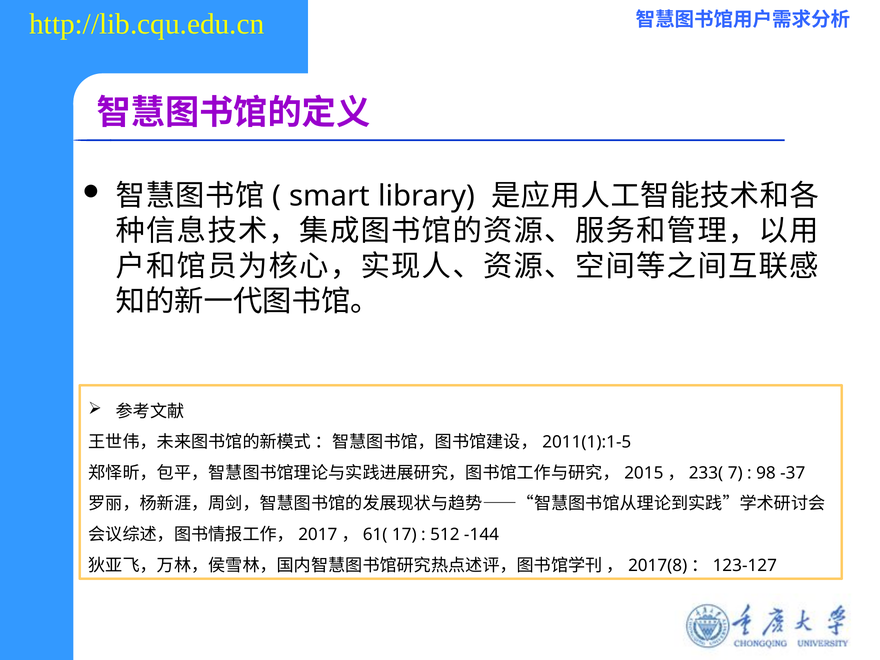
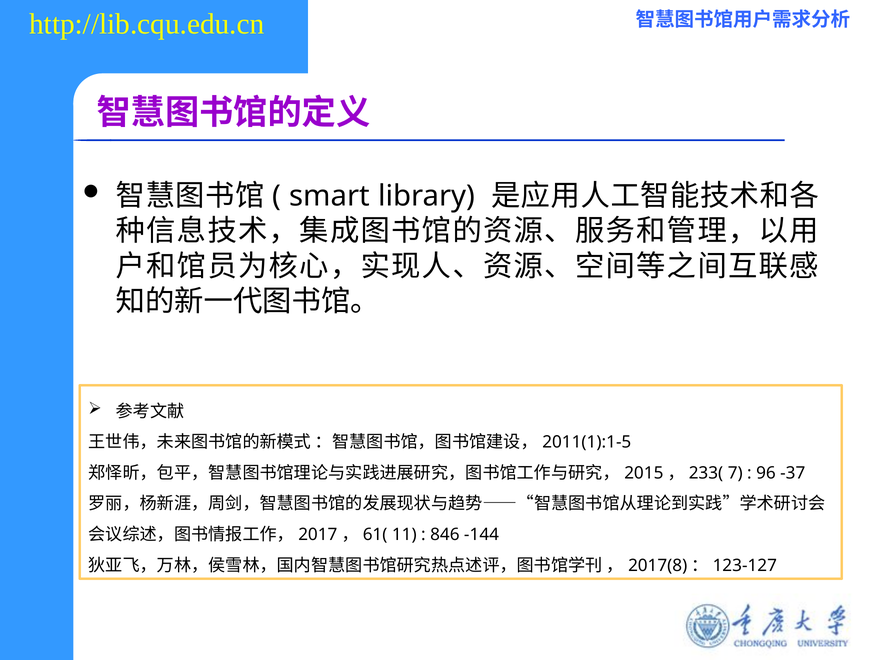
98: 98 -> 96 (766, 473)
17: 17 -> 11 (404, 535)
512: 512 -> 846 (445, 535)
